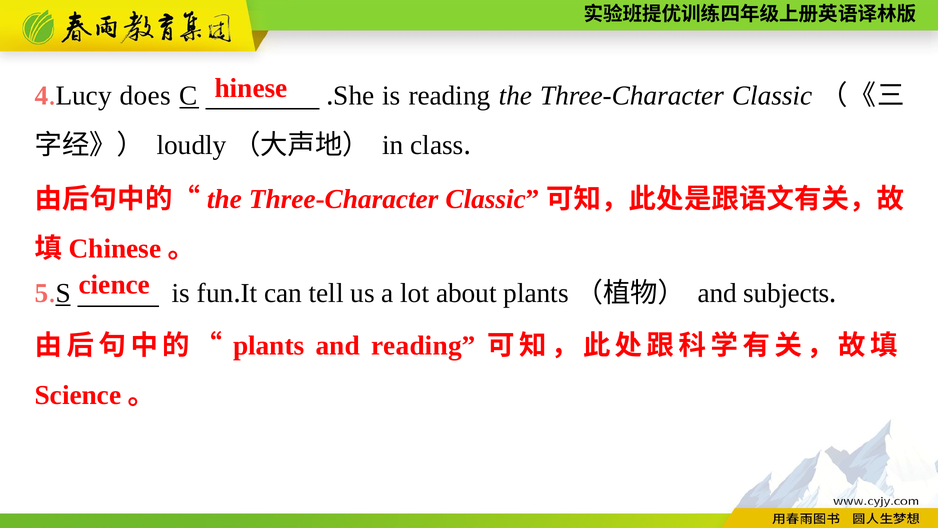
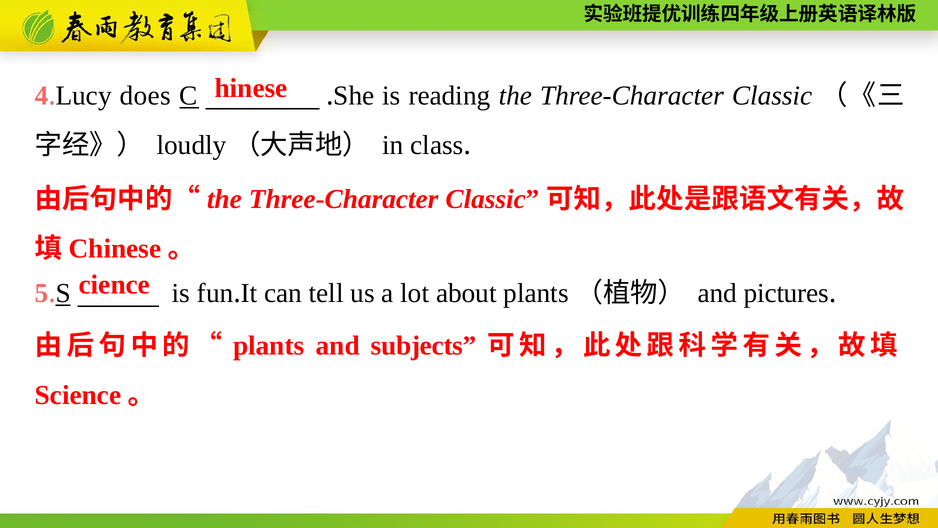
subjects: subjects -> pictures (786, 293)
and reading: reading -> subjects (424, 346)
